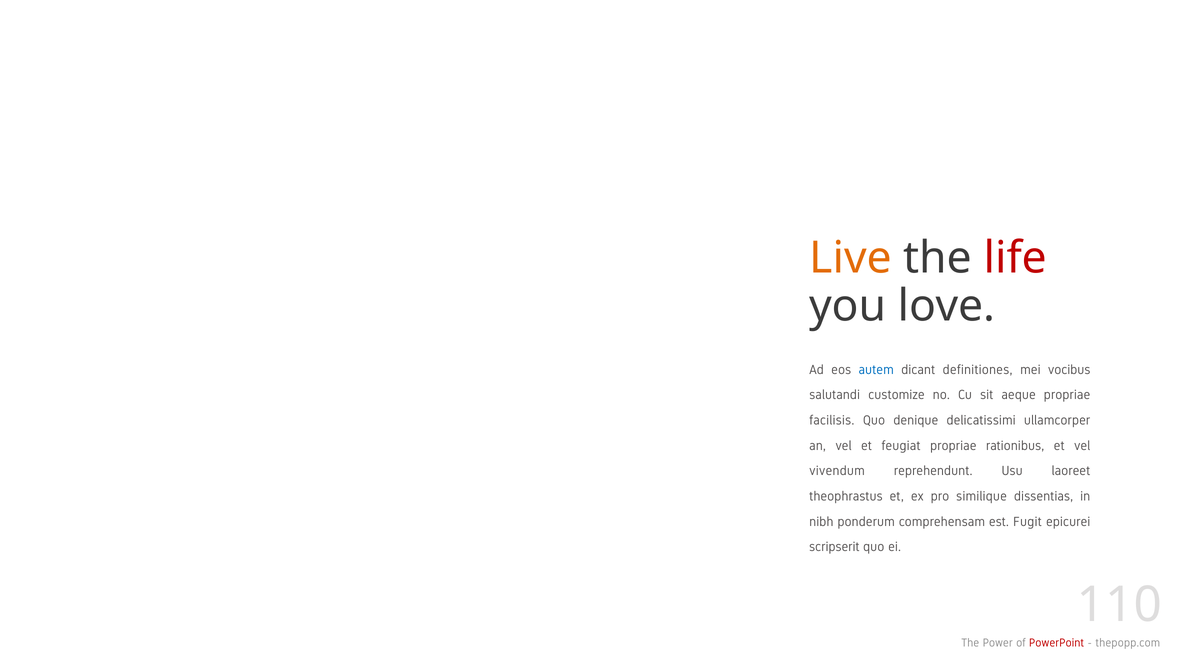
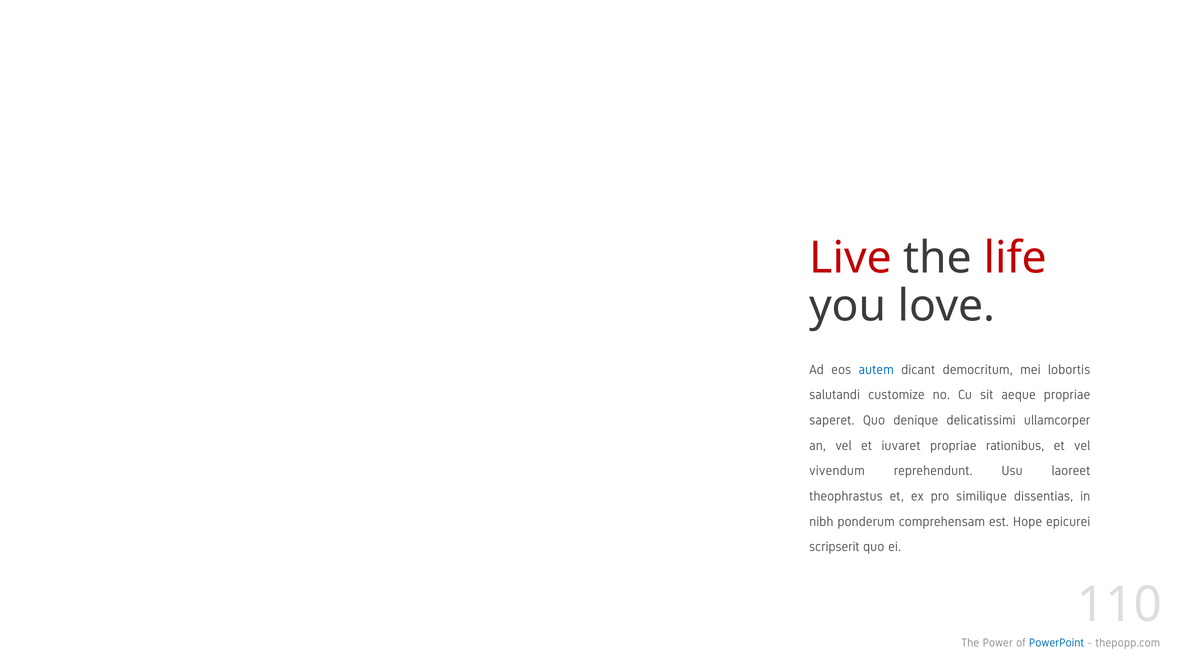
Live colour: orange -> red (851, 258)
definitiones: definitiones -> democritum (978, 370)
vocibus: vocibus -> lobortis (1069, 370)
facilisis: facilisis -> saperet (832, 420)
feugiat: feugiat -> iuvaret (901, 446)
Fugit: Fugit -> Hope (1028, 522)
PowerPoint colour: red -> blue (1057, 643)
